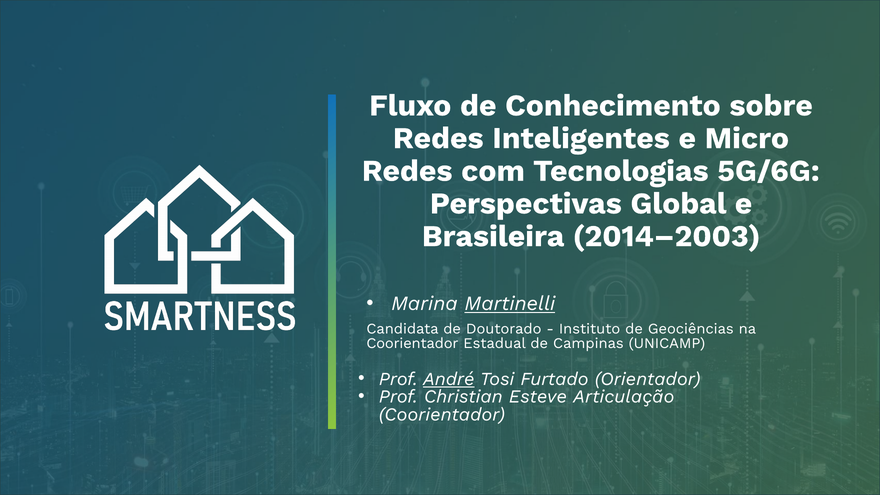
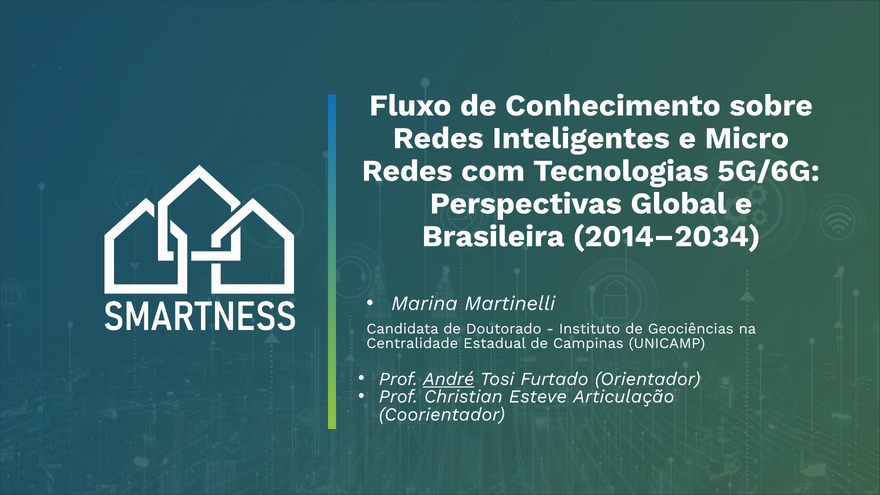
2014–2003: 2014–2003 -> 2014–2034 (667, 236)
Martinelli underline: present -> none (510, 304)
Coorientador: Coorientador -> Centralidade (412, 343)
